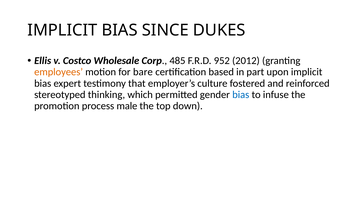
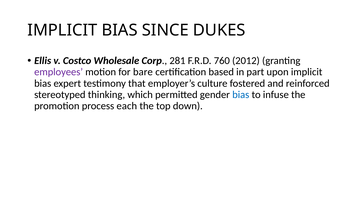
485: 485 -> 281 (177, 61)
952: 952 -> 760 (222, 61)
employees colour: orange -> purple (59, 72)
male: male -> each (127, 106)
